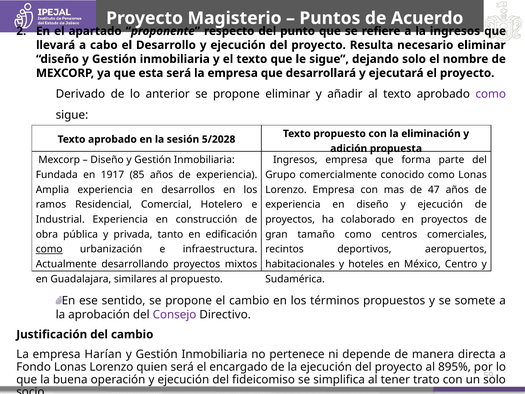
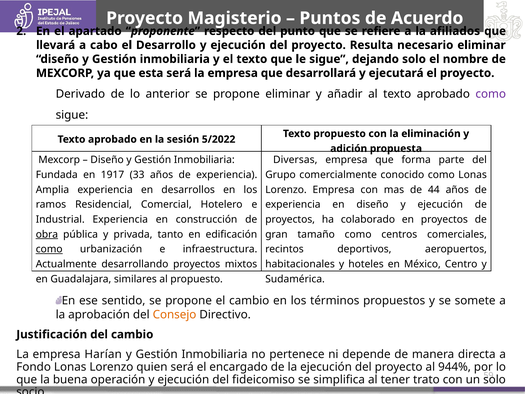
la ingresos: ingresos -> afiliados (455, 31)
5/2028: 5/2028 -> 5/2022 (219, 139)
Ingresos: Ingresos -> Diversas (295, 160)
85: 85 -> 33 (137, 175)
47: 47 -> 44 (434, 190)
obra underline: none -> present (47, 234)
Consejo colour: purple -> orange (175, 315)
895%: 895% -> 944% (455, 367)
